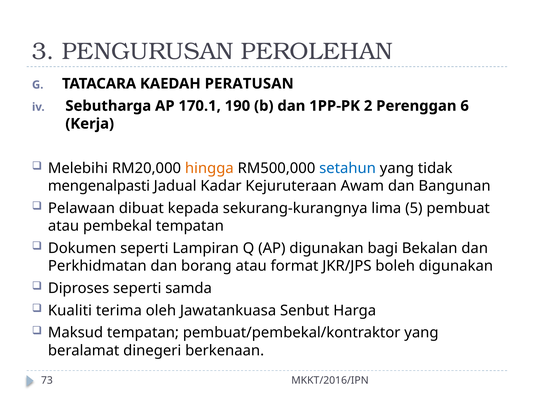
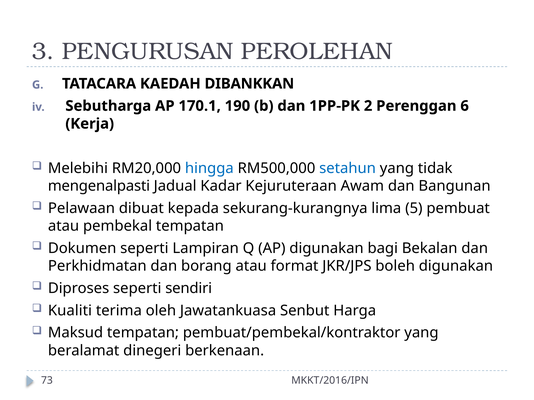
PERATUSAN: PERATUSAN -> DIBANKKAN (249, 84)
hingga colour: orange -> blue (209, 168)
samda: samda -> sendiri (189, 289)
